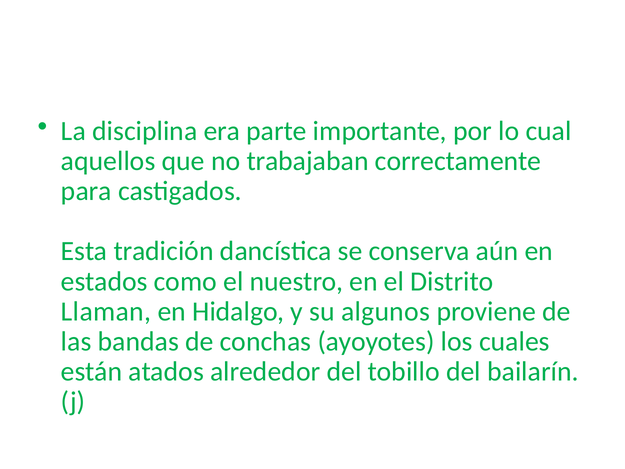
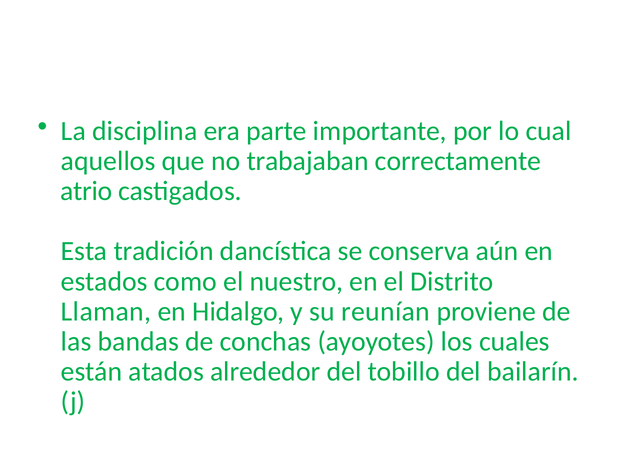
para: para -> atrio (86, 191)
algunos: algunos -> reunían (386, 311)
